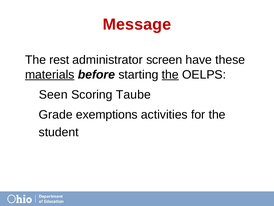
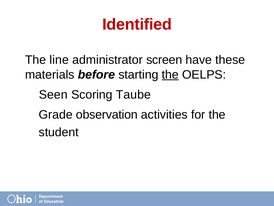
Message: Message -> Identified (137, 24)
rest: rest -> line (59, 60)
materials underline: present -> none (50, 74)
exemptions: exemptions -> observation (107, 114)
